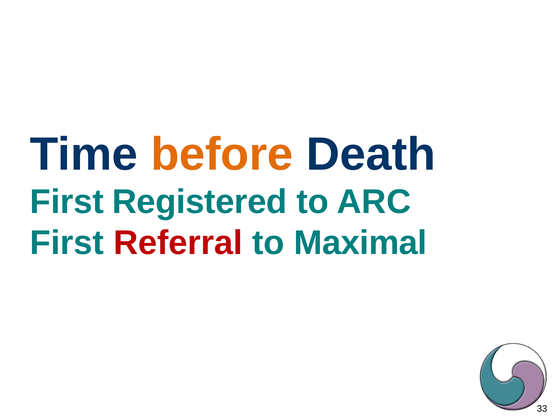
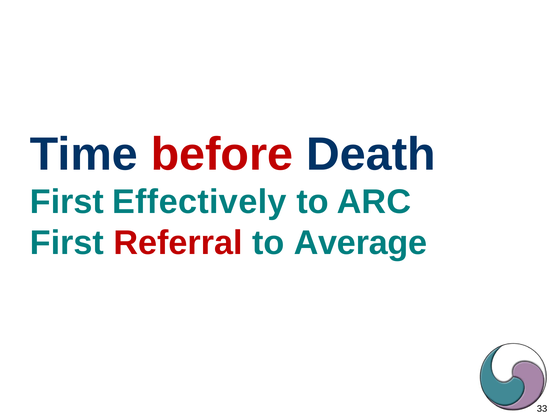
before colour: orange -> red (222, 154)
Registered: Registered -> Effectively (199, 202)
Maximal: Maximal -> Average (360, 243)
